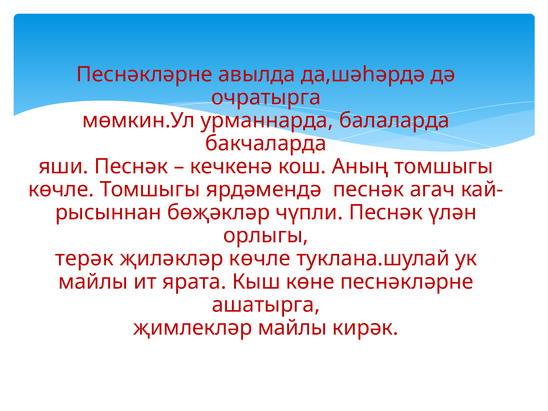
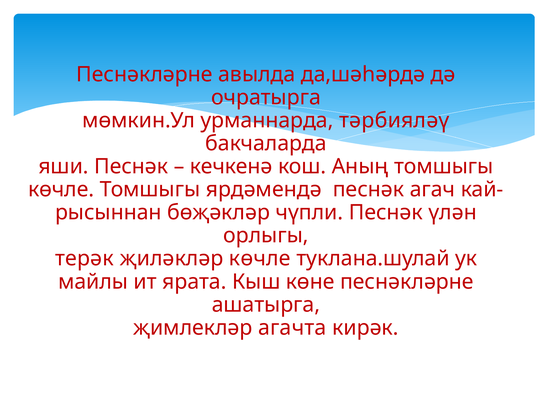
балаларда: балаларда -> тәрбияләү (394, 120)
җимлекләр майлы: майлы -> агачта (292, 328)
